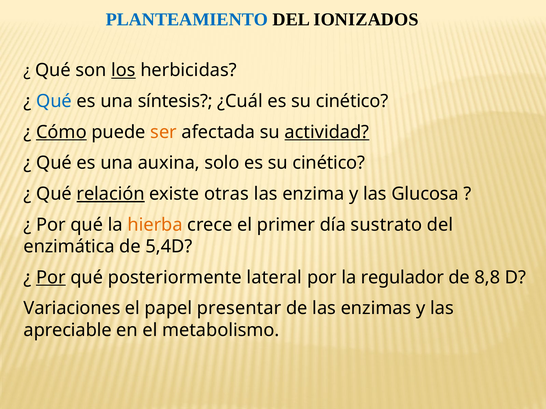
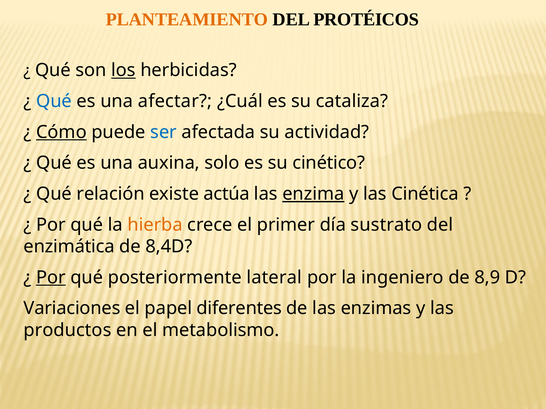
PLANTEAMIENTO colour: blue -> orange (187, 20)
IONIZADOS: IONIZADOS -> PROTÉICOS (366, 20)
síntesis: síntesis -> afectar (175, 101)
¿Cuál es su cinético: cinético -> cataliza (352, 101)
ser colour: orange -> blue (164, 132)
actividad underline: present -> none (327, 132)
relación underline: present -> none (111, 194)
otras: otras -> actúa (227, 194)
enzima underline: none -> present (313, 194)
Glucosa: Glucosa -> Cinética (425, 194)
5,4D: 5,4D -> 8,4D (169, 247)
regulador: regulador -> ingeniero (402, 278)
8,8: 8,8 -> 8,9 (487, 278)
presentar: presentar -> diferentes (239, 309)
apreciable: apreciable -> productos (68, 331)
